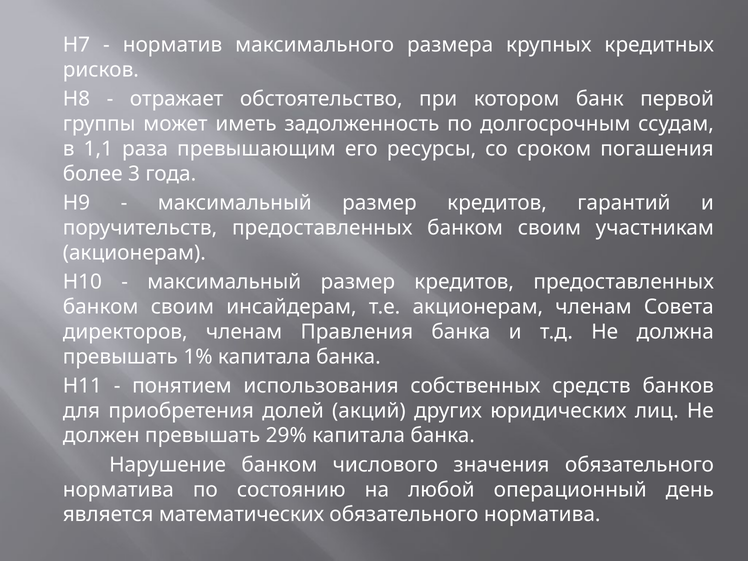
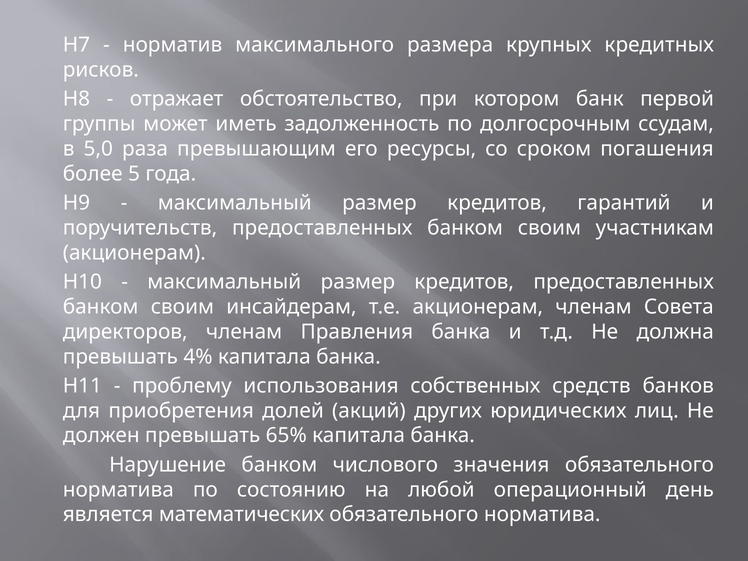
1,1: 1,1 -> 5,0 (98, 149)
3: 3 -> 5 (134, 174)
1%: 1% -> 4% (198, 357)
понятием: понятием -> проблему (182, 386)
29%: 29% -> 65% (286, 436)
